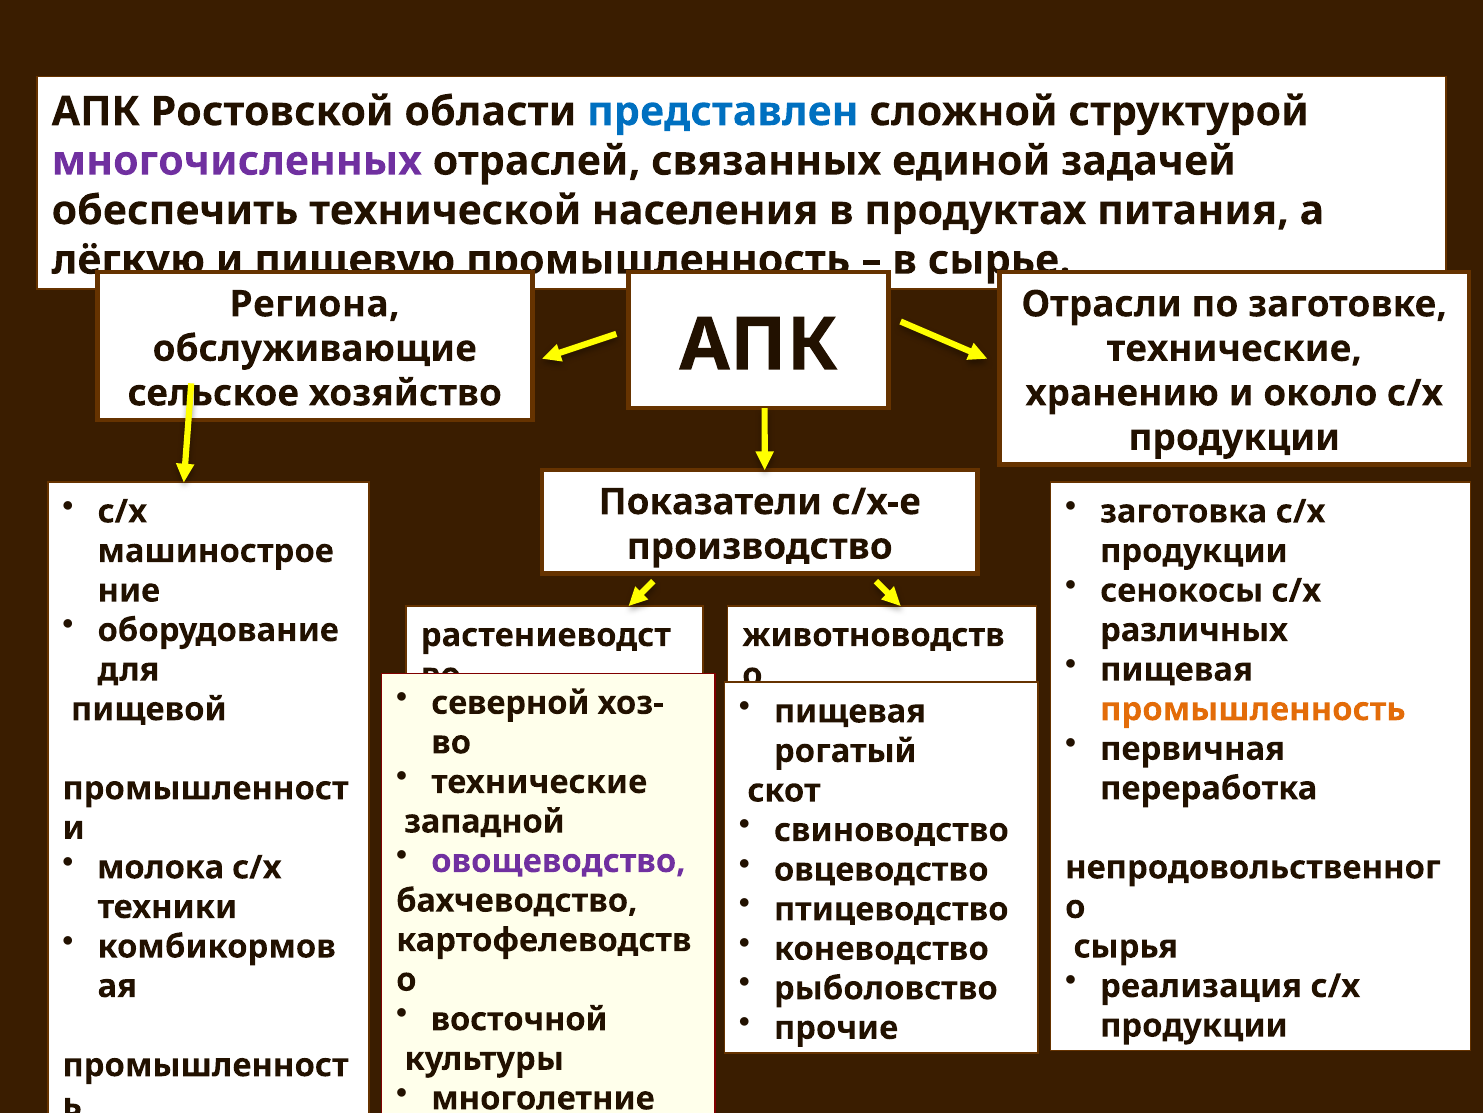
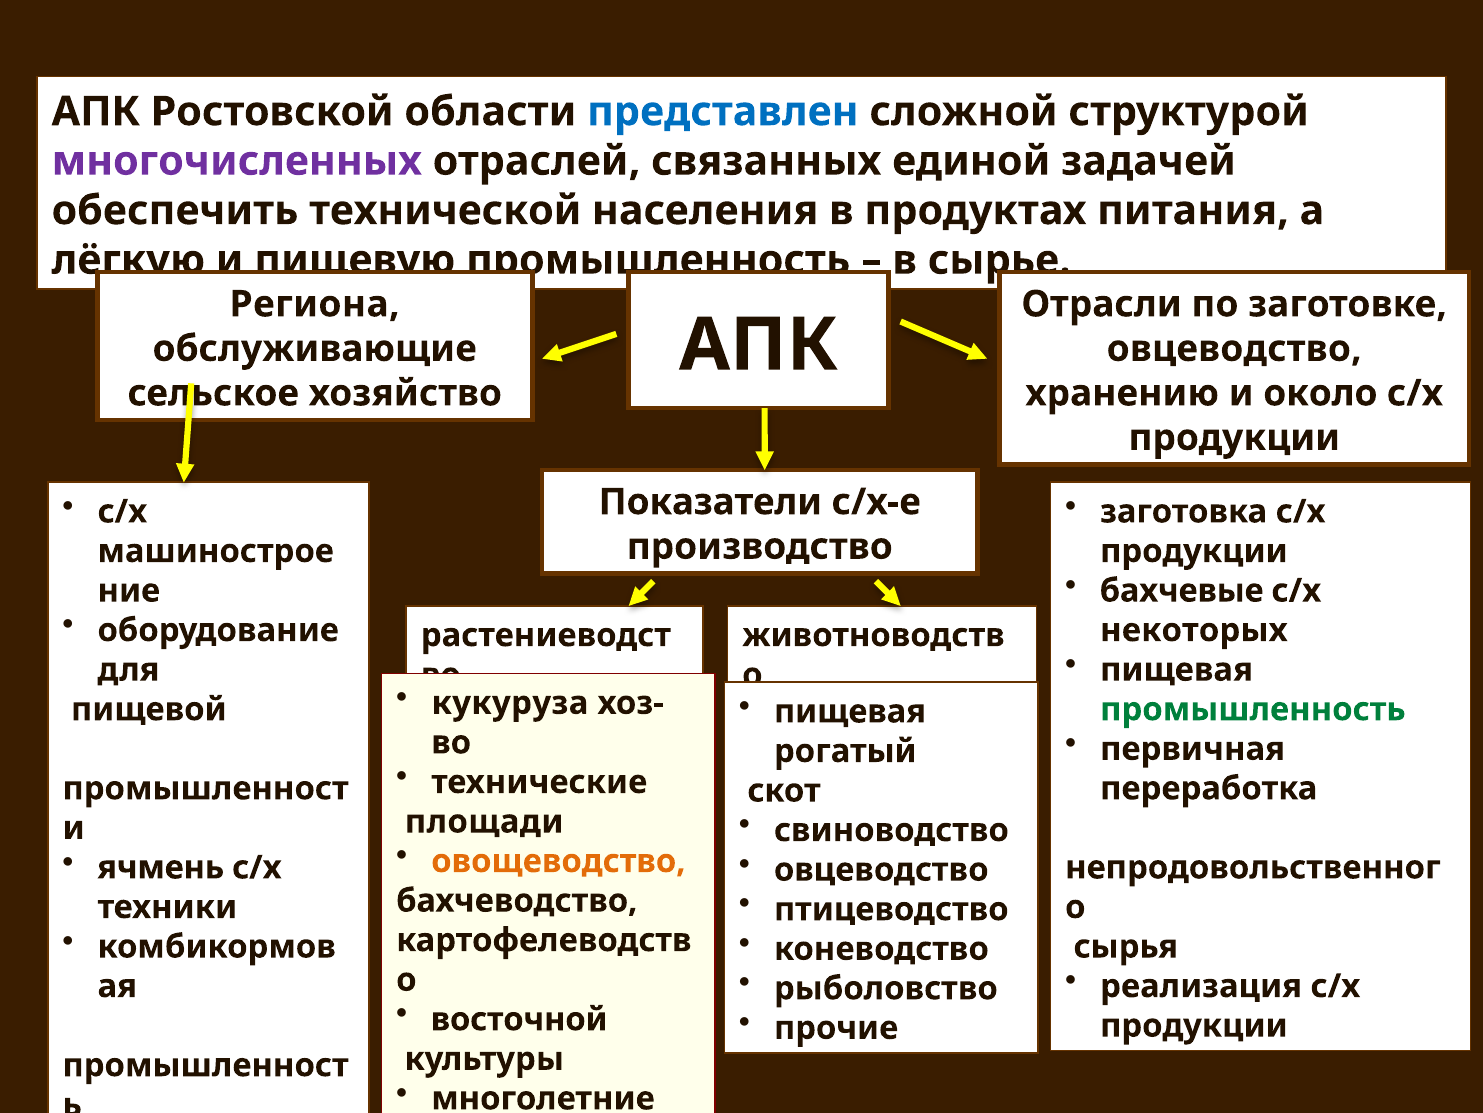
технические: технические -> овцеводство (1234, 348)
сенокосы: сенокосы -> бахчевые (1182, 590)
различных: различных -> некоторых (1194, 630)
северной: северной -> кукуруза (510, 703)
промышленность colour: orange -> green (1253, 709)
западной: западной -> площади (484, 821)
овощеводство colour: purple -> orange (558, 861)
молока: молока -> ячмень (161, 867)
